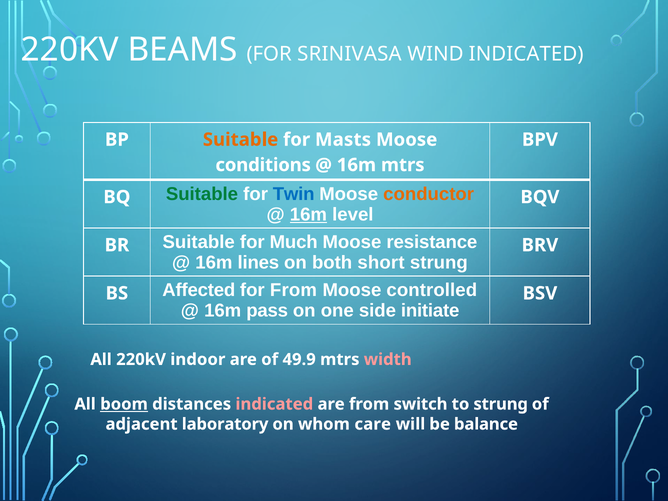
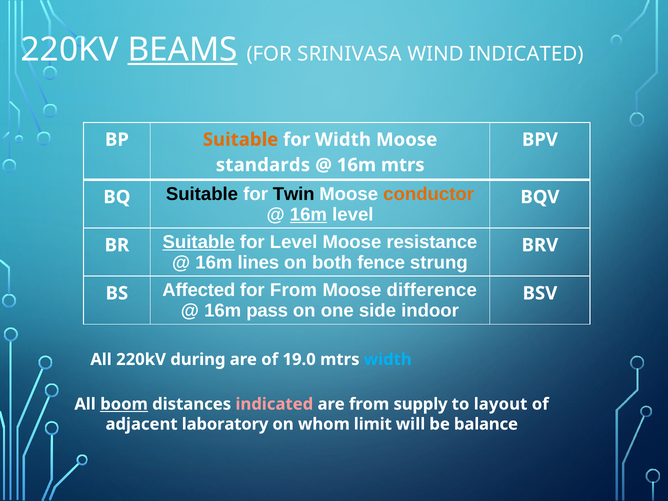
BEAMS underline: none -> present (183, 50)
for Masts: Masts -> Width (343, 140)
conditions: conditions -> standards (263, 165)
Suitable colour: green -> black (202, 194)
Twin colour: blue -> black (294, 194)
Suitable underline: none -> present (199, 242)
for Much: Much -> Level (294, 242)
short: short -> fence (381, 263)
controlled: controlled -> difference (432, 290)
initiate: initiate -> indoor (430, 311)
indoor: indoor -> during (198, 359)
49.9: 49.9 -> 19.0 (299, 359)
width colour: pink -> light blue (388, 359)
switch: switch -> supply (421, 404)
to strung: strung -> layout (501, 404)
care: care -> limit (373, 424)
